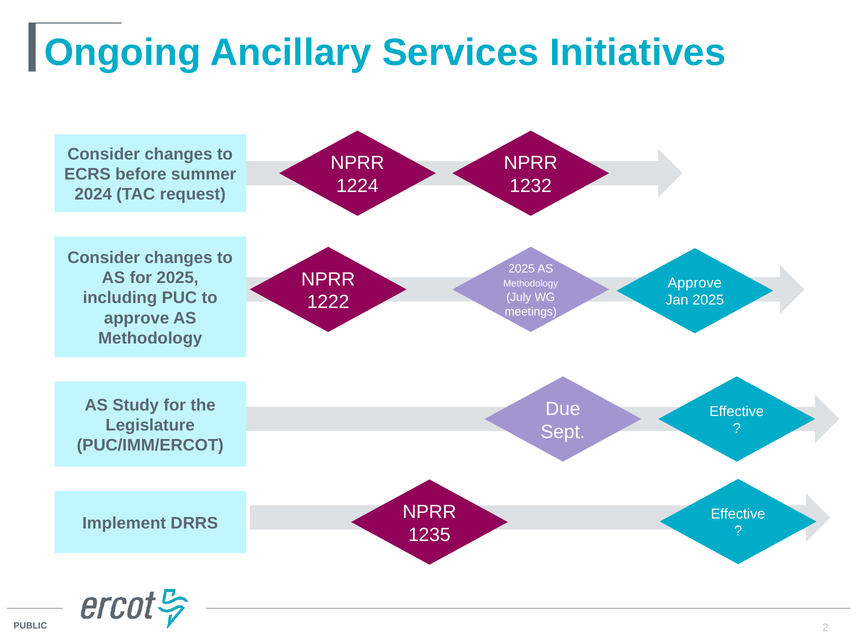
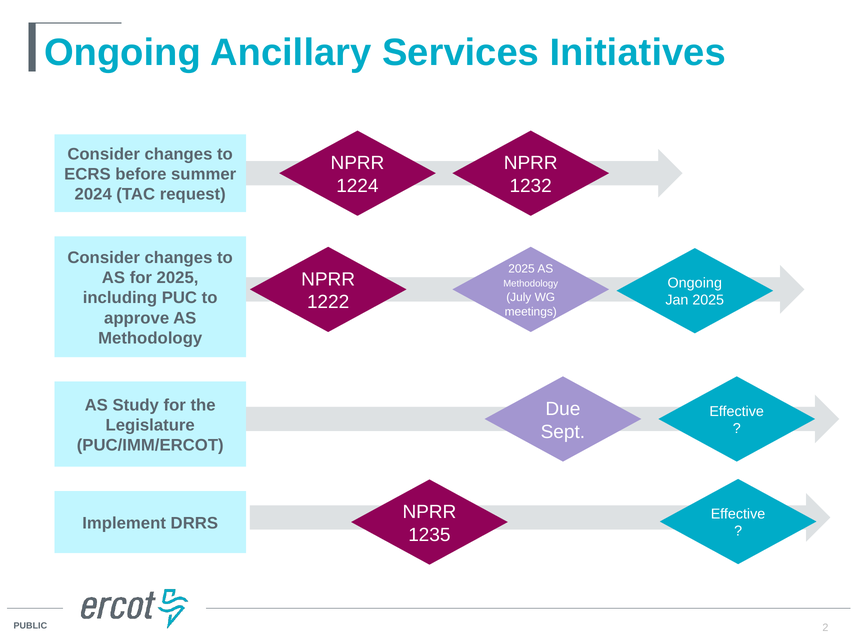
Approve: Approve -> Ongoing (695, 283)
